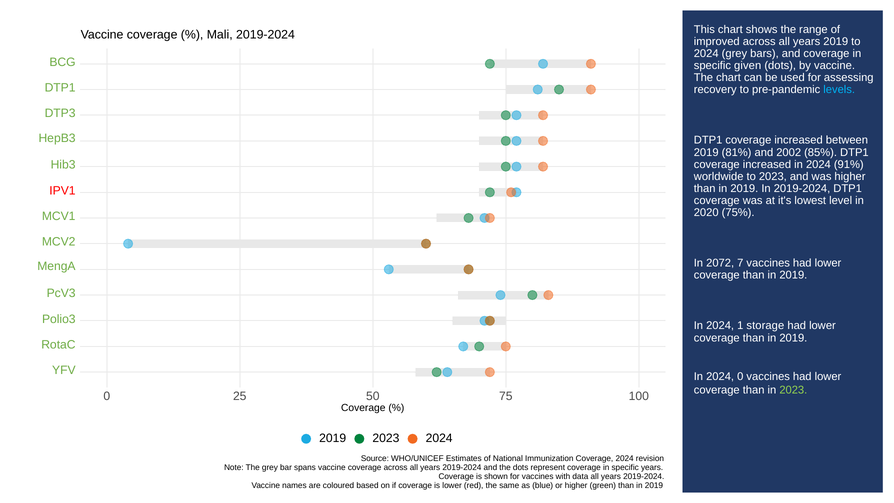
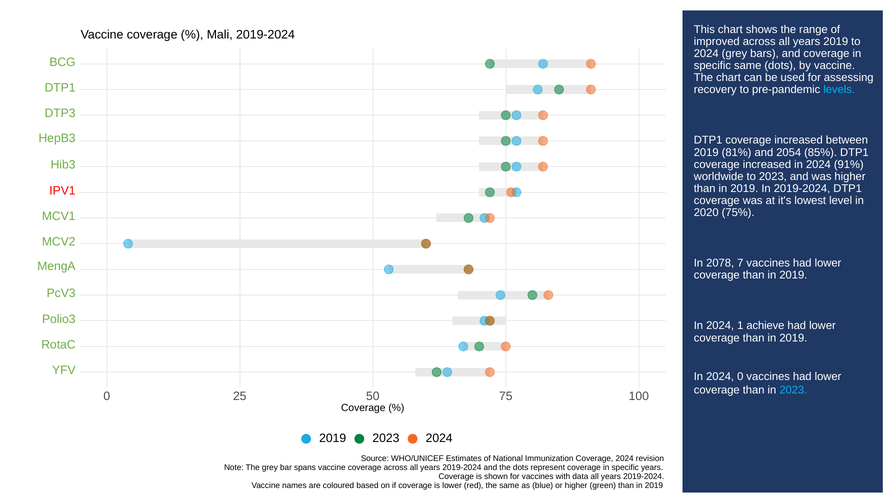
specific given: given -> same (748, 66)
2002: 2002 -> 2054 (789, 152)
2072: 2072 -> 2078 (720, 263)
storage: storage -> achieve (765, 326)
2023 colour: light green -> light blue (793, 390)
